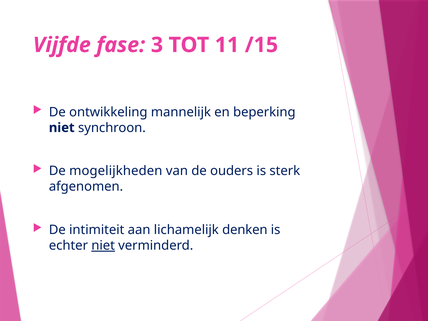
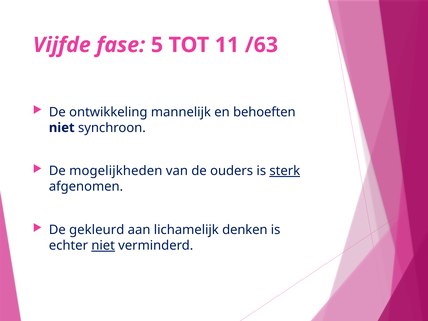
3: 3 -> 5 (157, 45)
/15: /15 -> /63 (261, 45)
beperking: beperking -> behoeften (264, 112)
sterk underline: none -> present (285, 171)
intimiteit: intimiteit -> gekleurd (97, 230)
